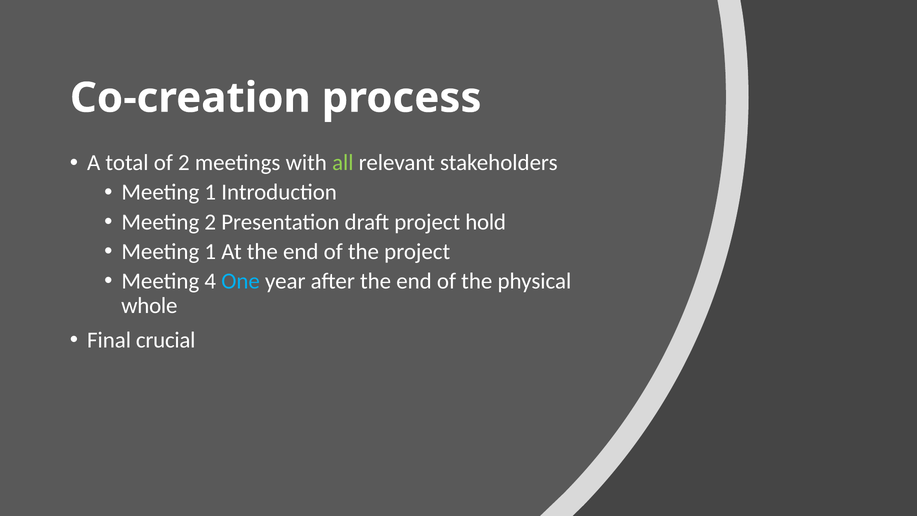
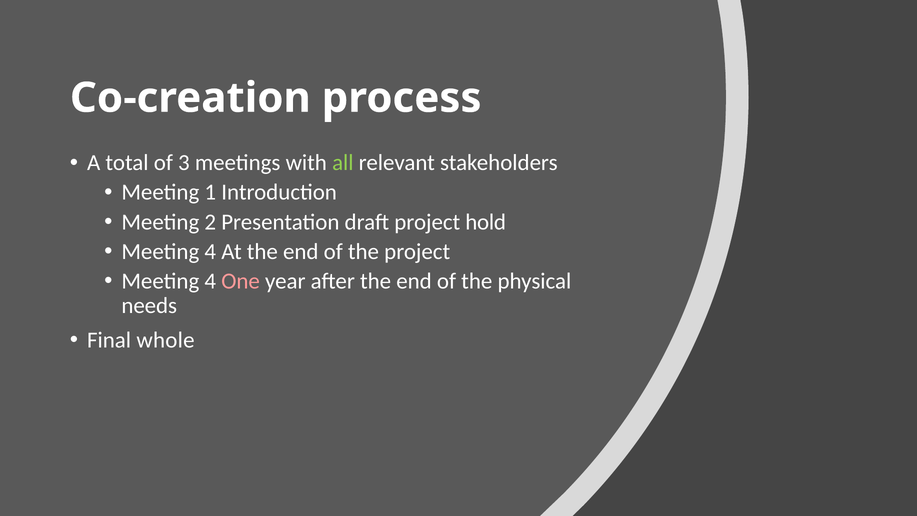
of 2: 2 -> 3 (184, 163)
1: 1 -> 4 (210, 251)
One colour: light blue -> pink (241, 281)
whole: whole -> needs (149, 306)
crucial: crucial -> whole (166, 340)
